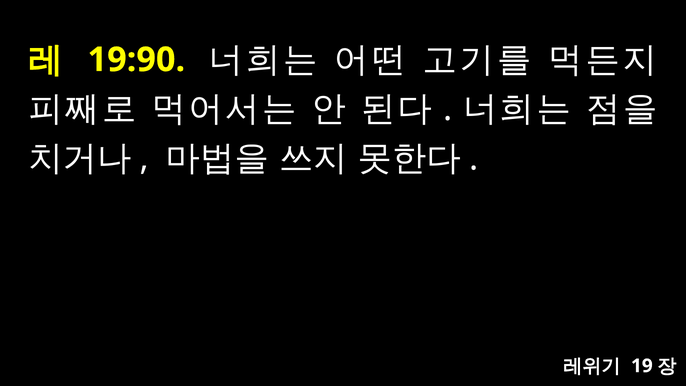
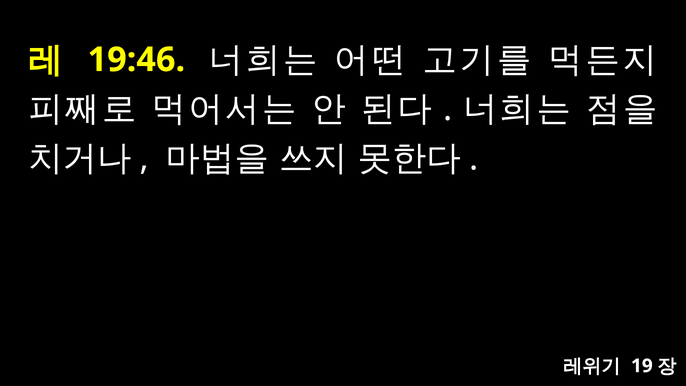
19:90: 19:90 -> 19:46 (136, 60)
